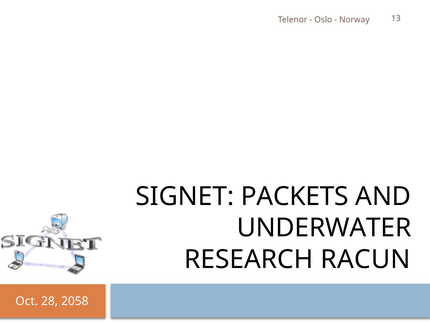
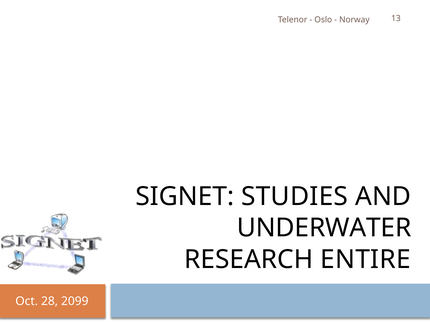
PACKETS: PACKETS -> STUDIES (295, 197)
RACUN: RACUN -> ENTIRE (366, 260)
2058: 2058 -> 2099 (75, 302)
